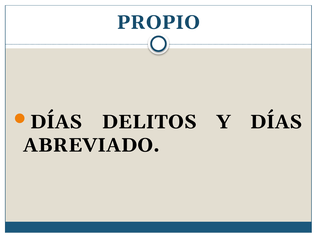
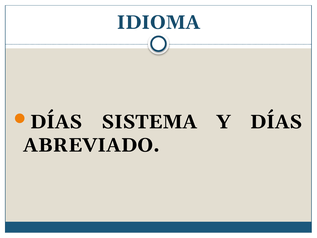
PROPIO: PROPIO -> IDIOMA (158, 22)
DELITOS: DELITOS -> SISTEMA (149, 122)
